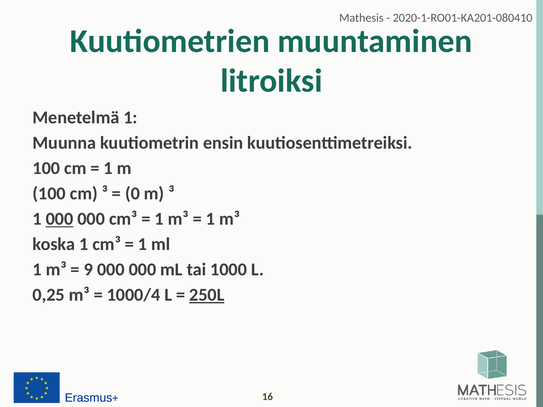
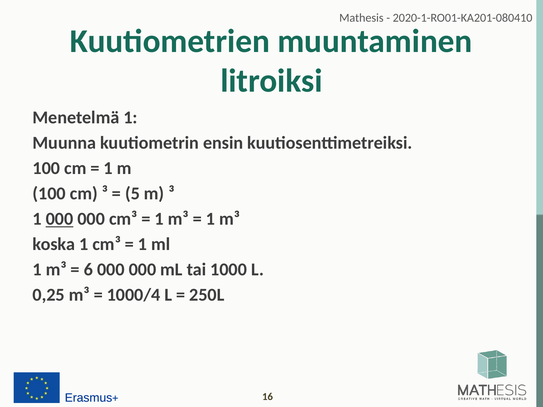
0: 0 -> 5 (132, 194)
9: 9 -> 6 (88, 270)
250L underline: present -> none (207, 295)
